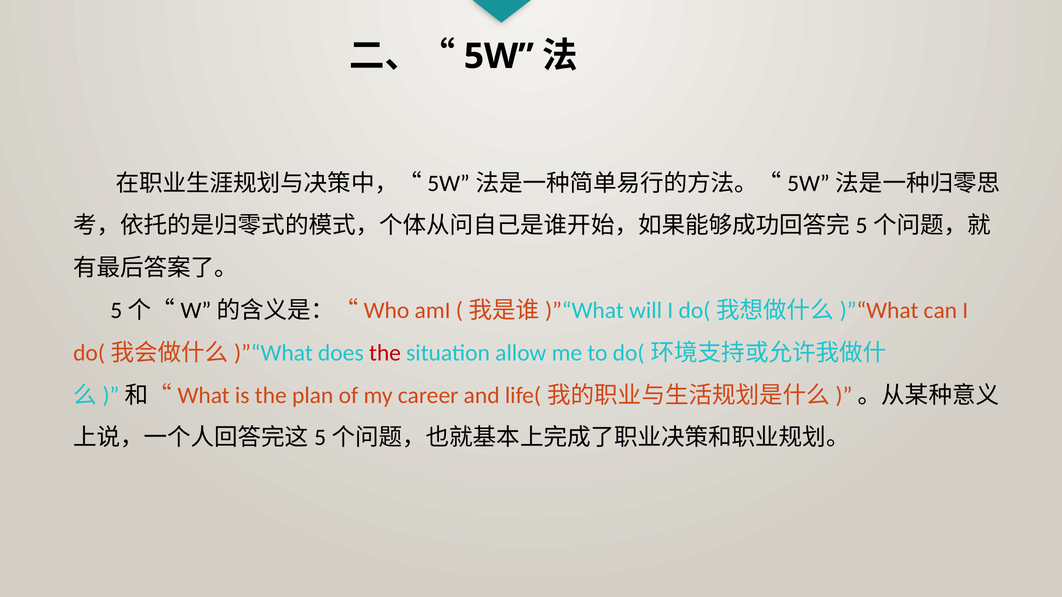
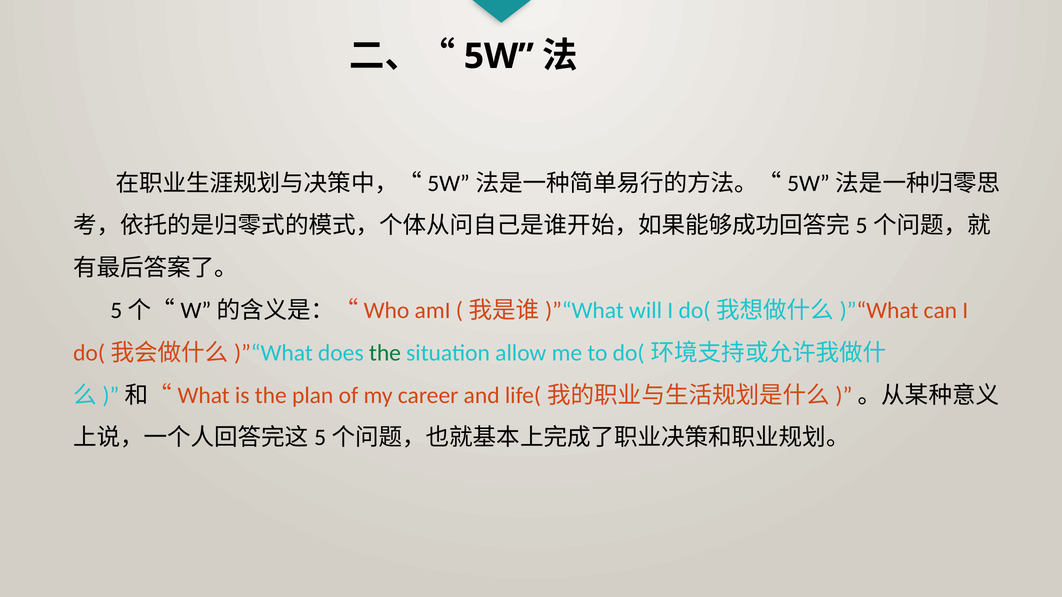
the colour: red -> green (385, 353)
